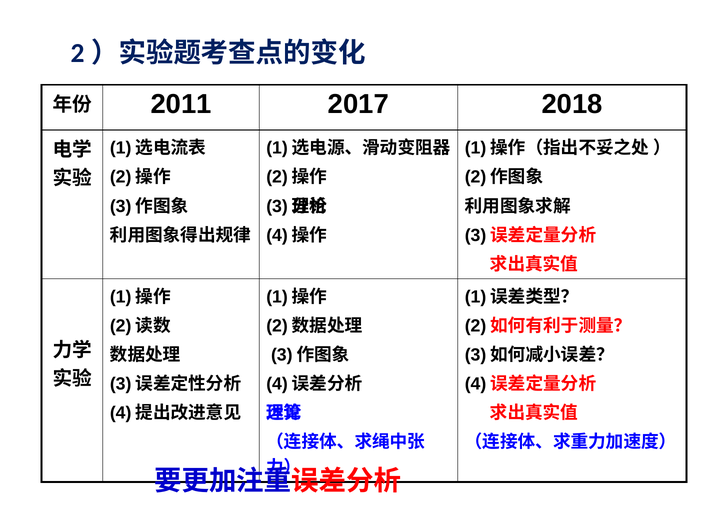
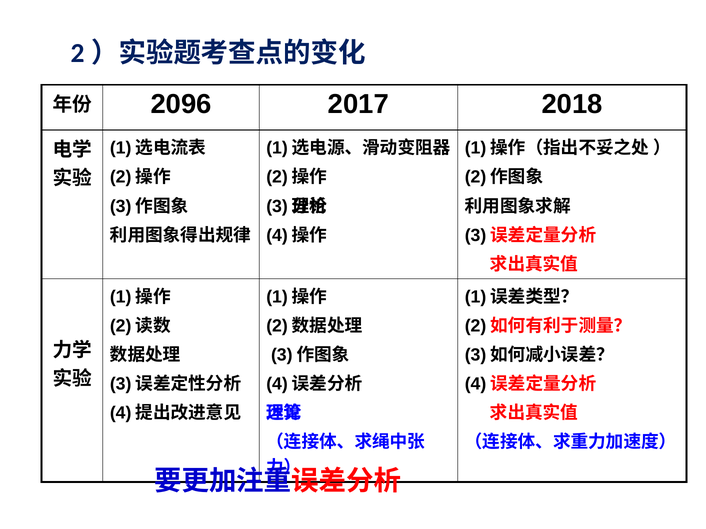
2011: 2011 -> 2096 (181, 104)
